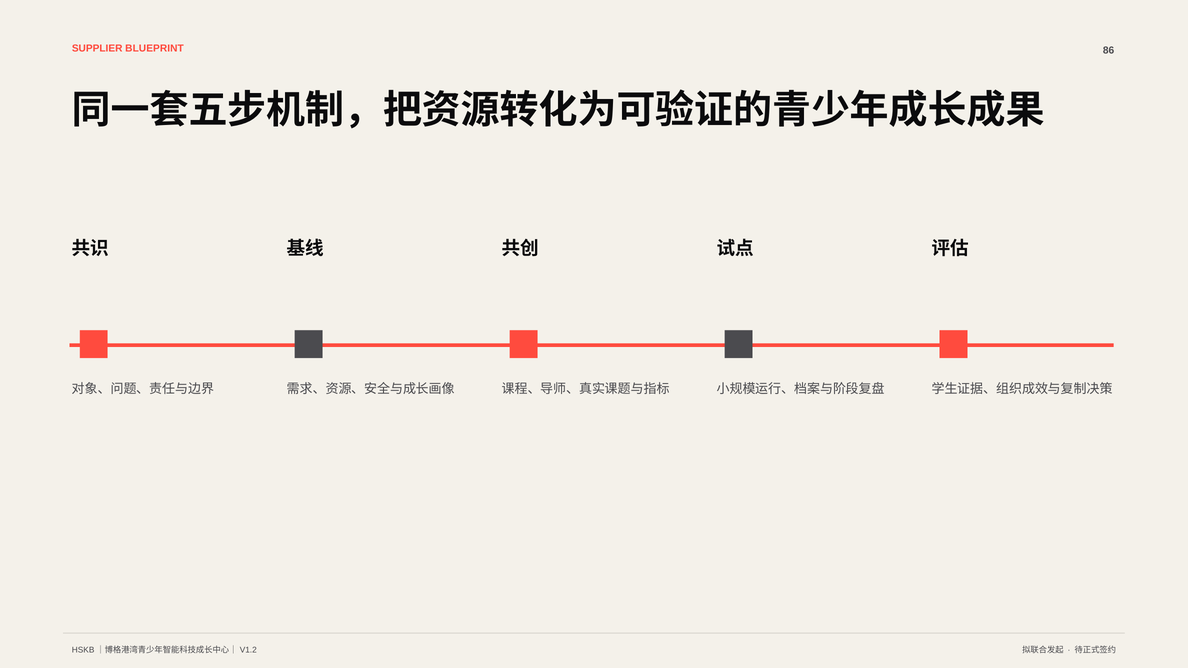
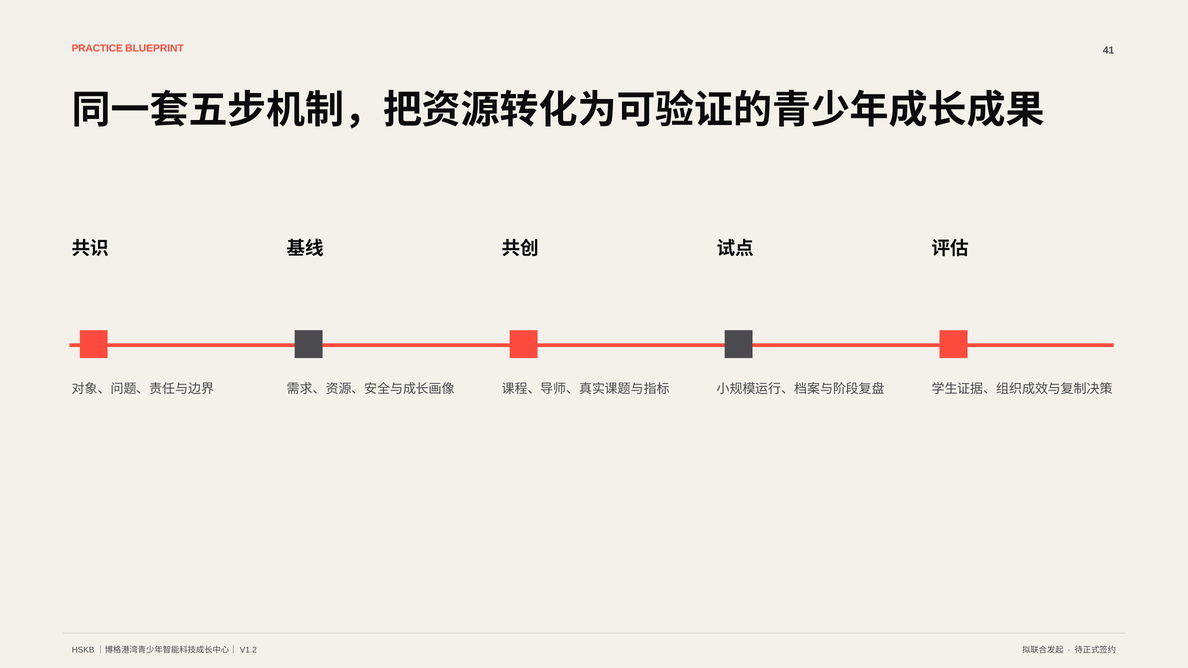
SUPPLIER: SUPPLIER -> PRACTICE (97, 48)
86: 86 -> 41 (1109, 50)
